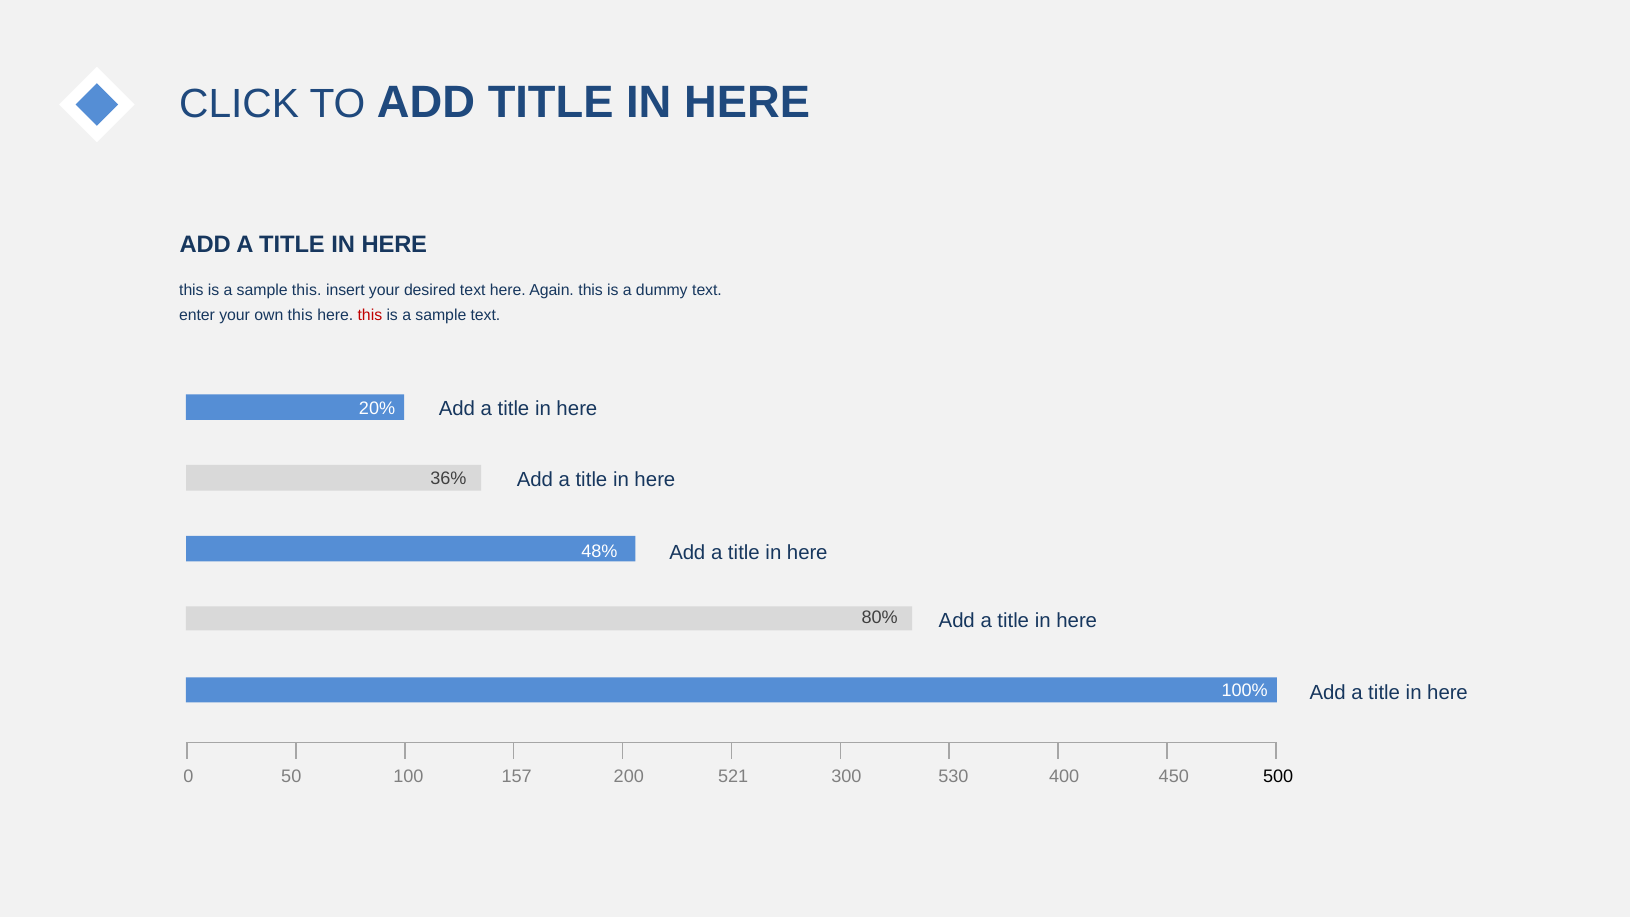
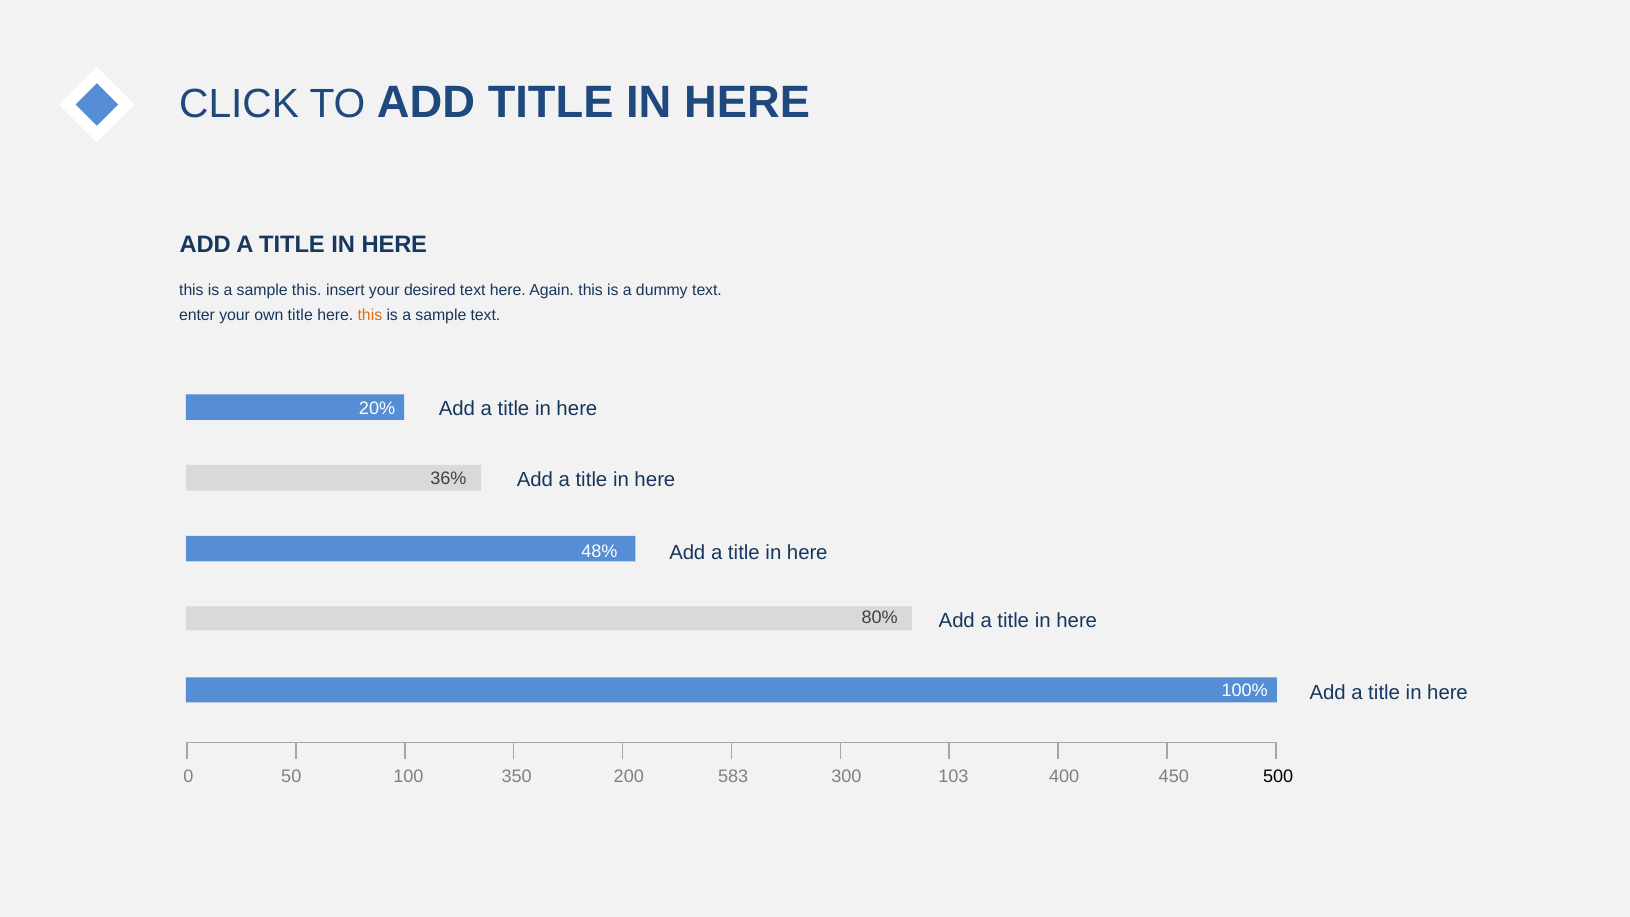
own this: this -> title (300, 315)
this colour: red -> orange (370, 315)
157: 157 -> 350 (517, 777)
521: 521 -> 583 (733, 777)
530: 530 -> 103 (953, 777)
